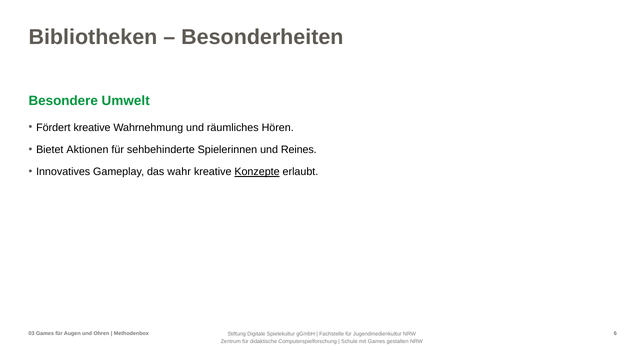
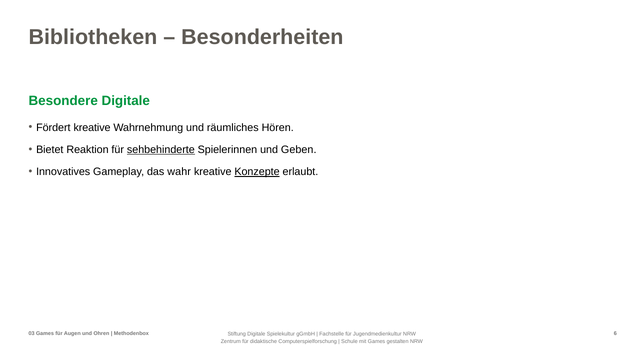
Besondere Umwelt: Umwelt -> Digitale (126, 101)
Aktionen: Aktionen -> Reaktion (88, 149)
sehbehinderte underline: none -> present (161, 149)
Reines: Reines -> Geben (299, 149)
